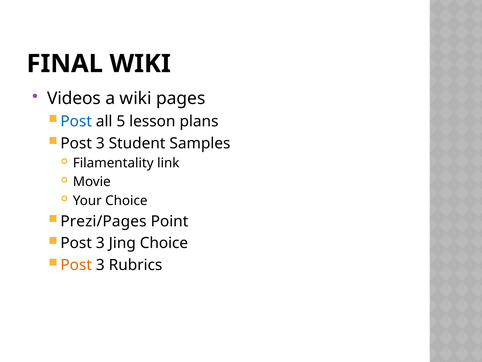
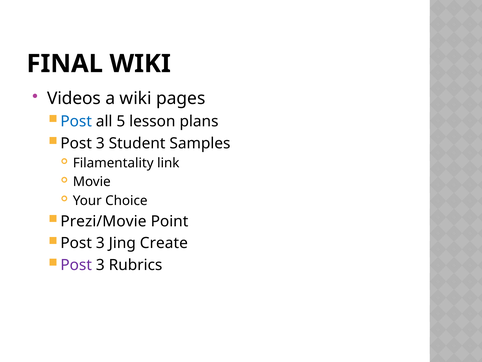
Prezi/Pages: Prezi/Pages -> Prezi/Movie (103, 221)
Jing Choice: Choice -> Create (164, 243)
Post colour: orange -> purple (76, 265)
